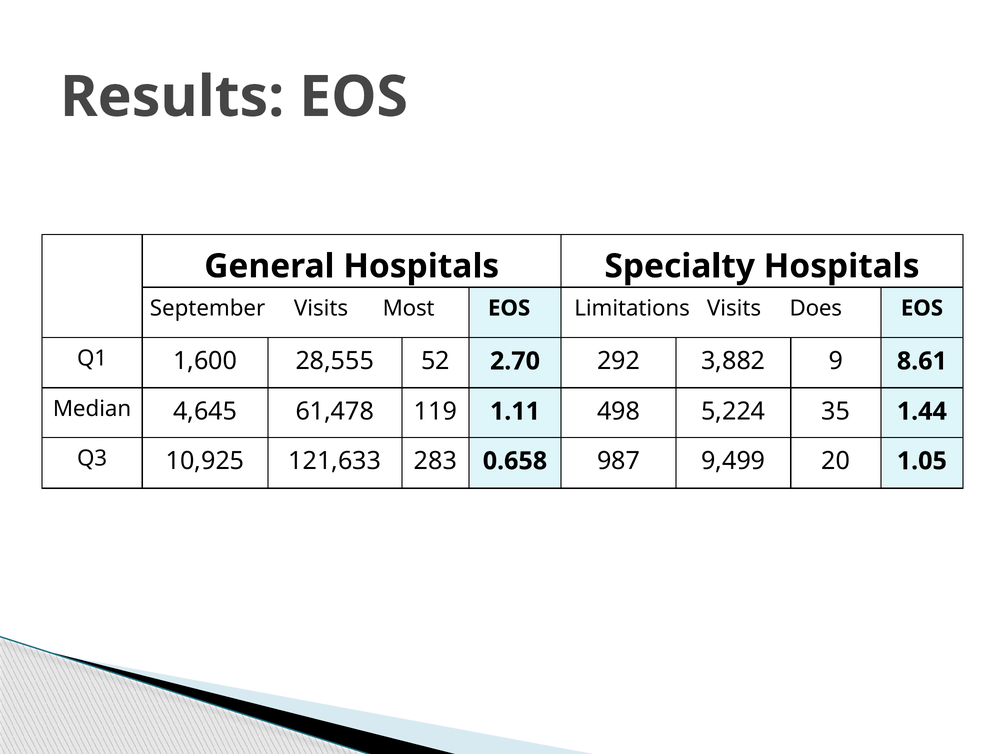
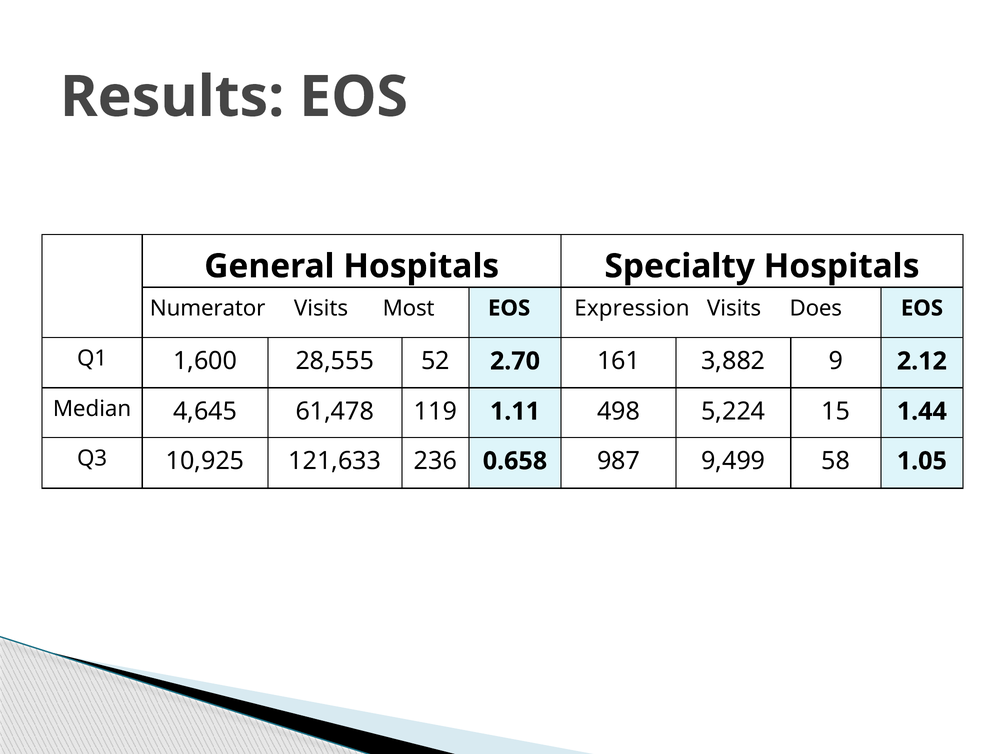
September: September -> Numerator (208, 308)
Limitations: Limitations -> Expression (632, 308)
292: 292 -> 161 (619, 361)
8.61: 8.61 -> 2.12 (922, 361)
35: 35 -> 15 (836, 411)
283: 283 -> 236 (435, 461)
20: 20 -> 58 (836, 461)
